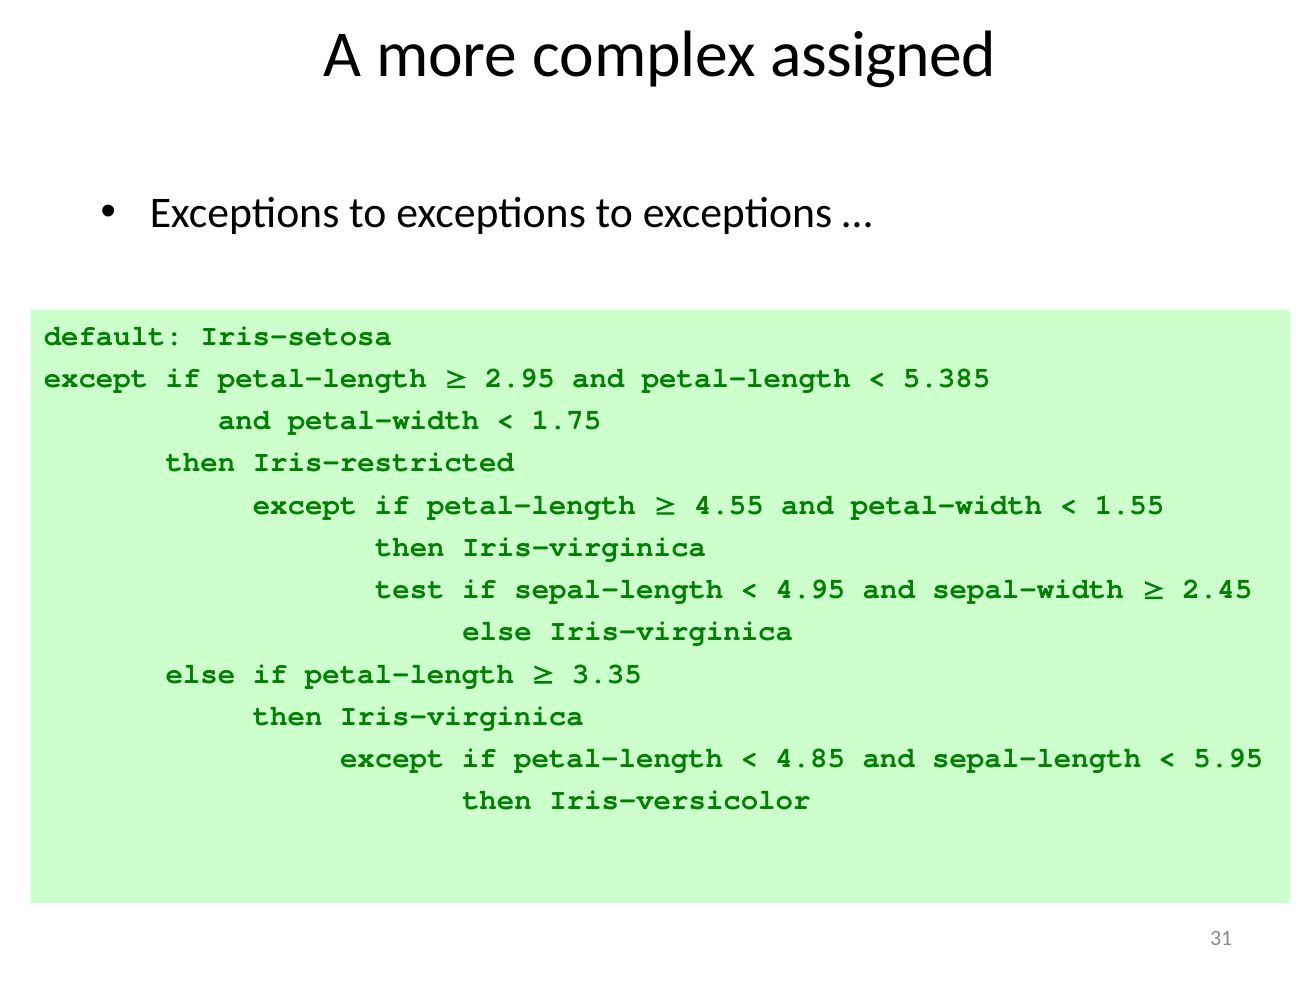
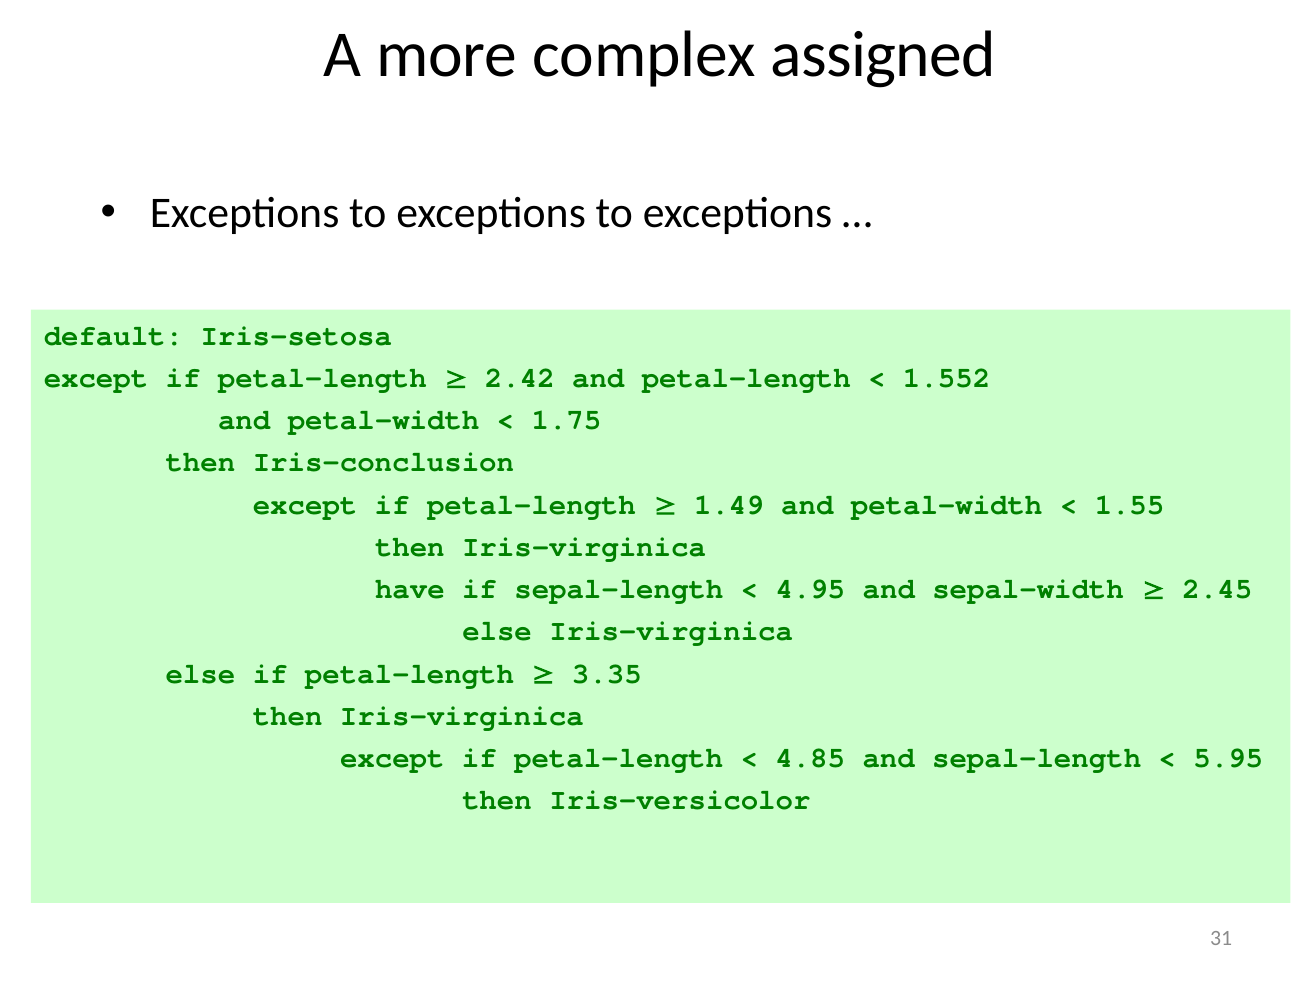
2.95: 2.95 -> 2.42 (520, 378)
5.385: 5.385 -> 1.552 (947, 378)
Iris-restricted: Iris-restricted -> Iris-conclusion (383, 463)
4.55: 4.55 -> 1.49 (729, 505)
test: test -> have (410, 589)
